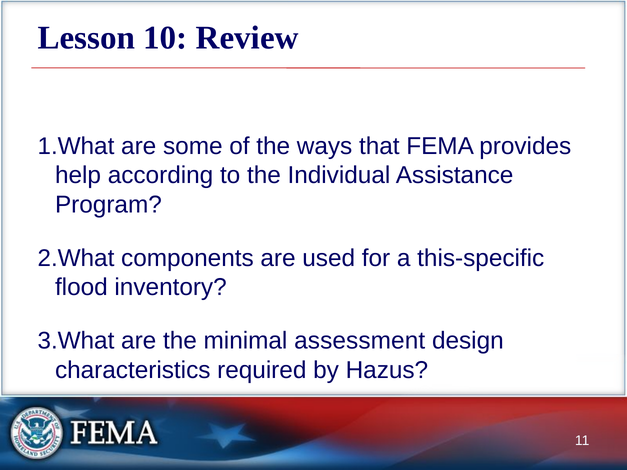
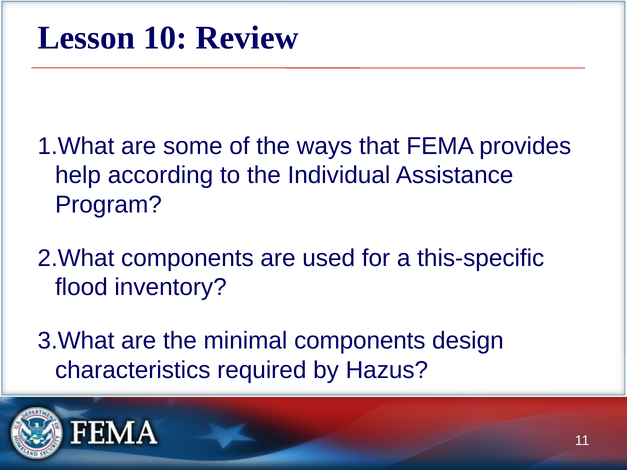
minimal assessment: assessment -> components (360, 341)
